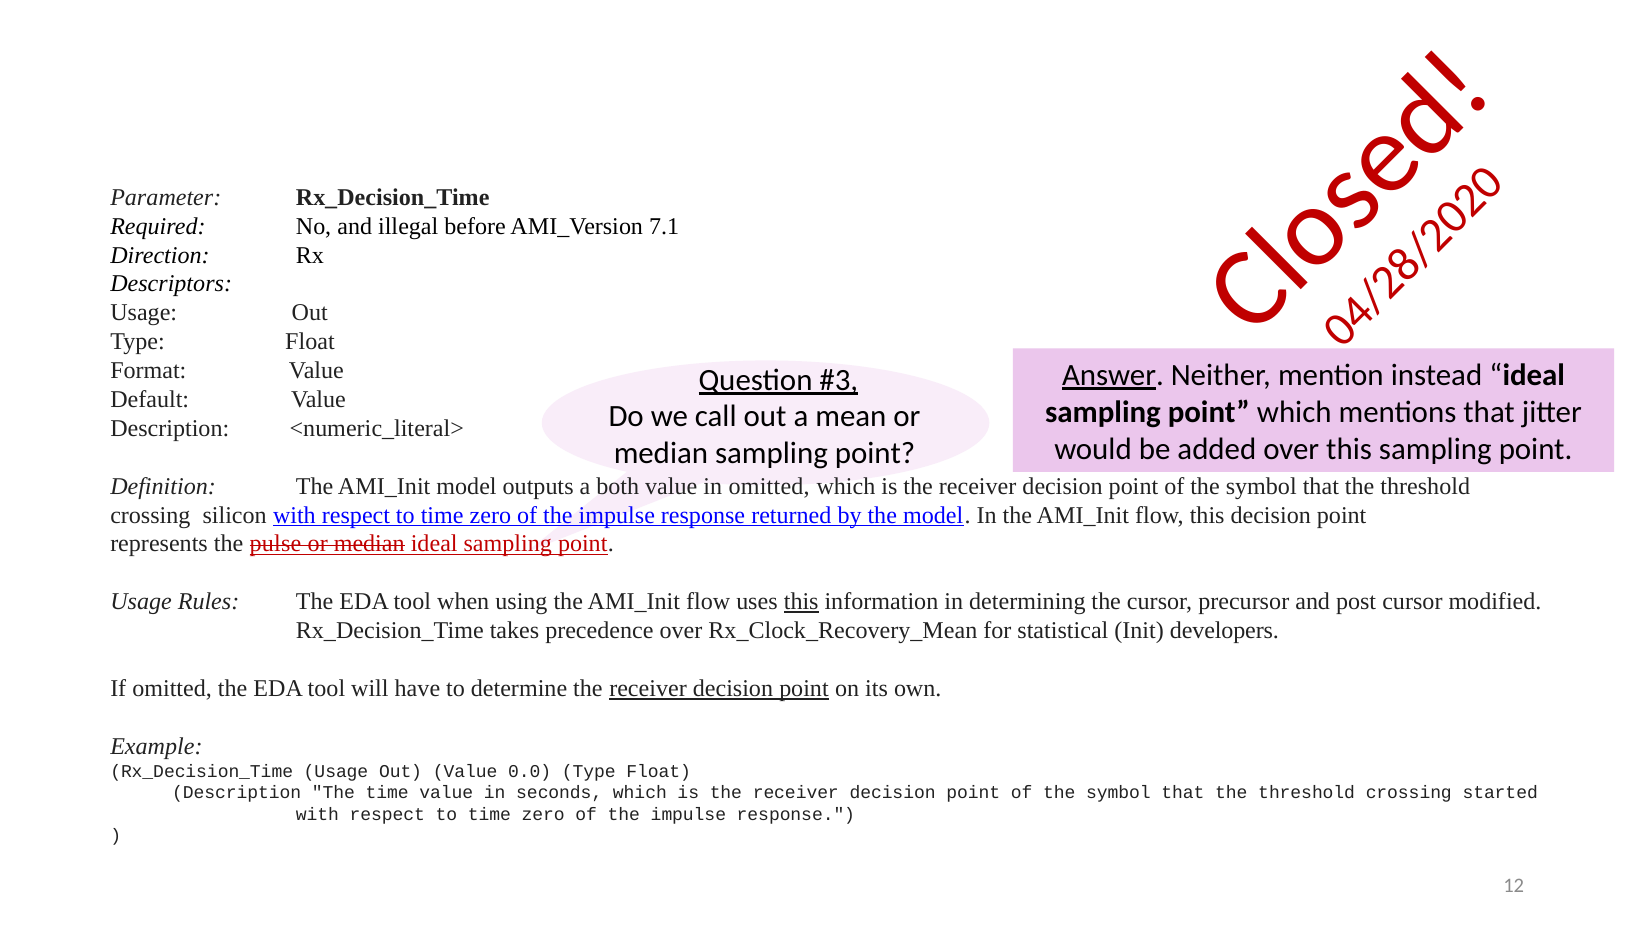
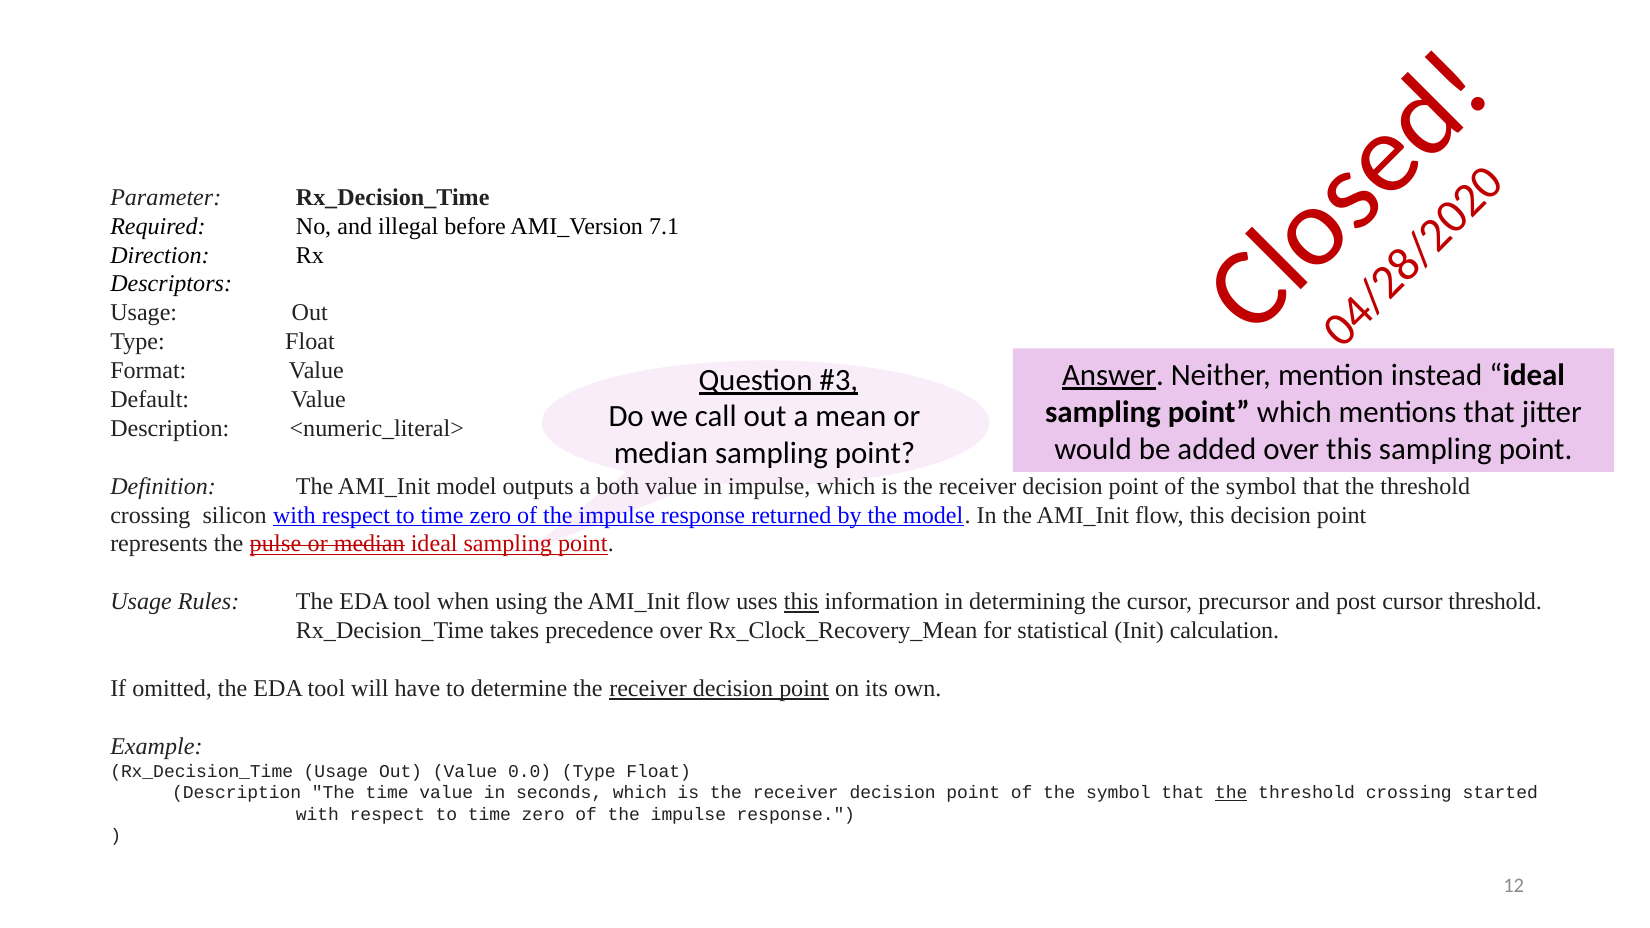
in omitted: omitted -> impulse (769, 486)
cursor modified: modified -> threshold (1495, 602)
developers: developers -> calculation (1224, 631)
the underline: none -> present (1231, 793)
